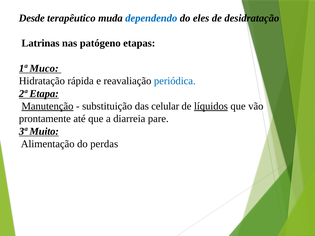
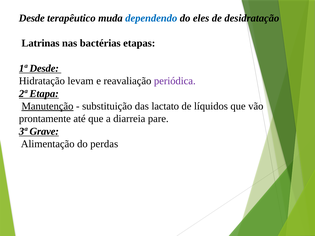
patógeno: patógeno -> bactérias (100, 43)
1ª Muco: Muco -> Desde (44, 68)
rápida: rápida -> levam (81, 81)
periódica colour: blue -> purple (175, 81)
celular: celular -> lactato (165, 106)
líquidos underline: present -> none (211, 106)
Muito: Muito -> Grave (44, 131)
